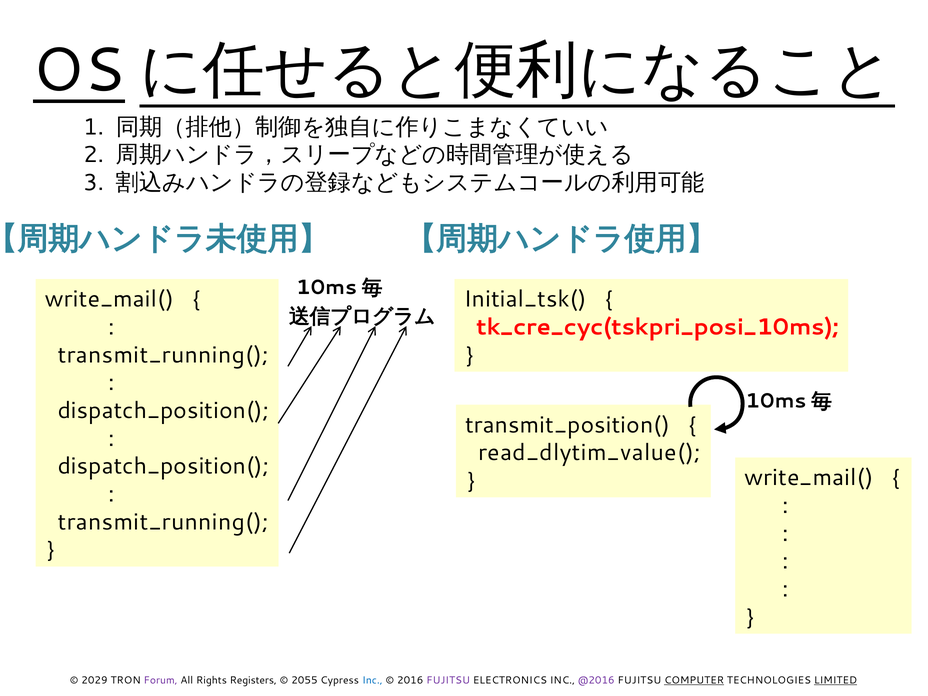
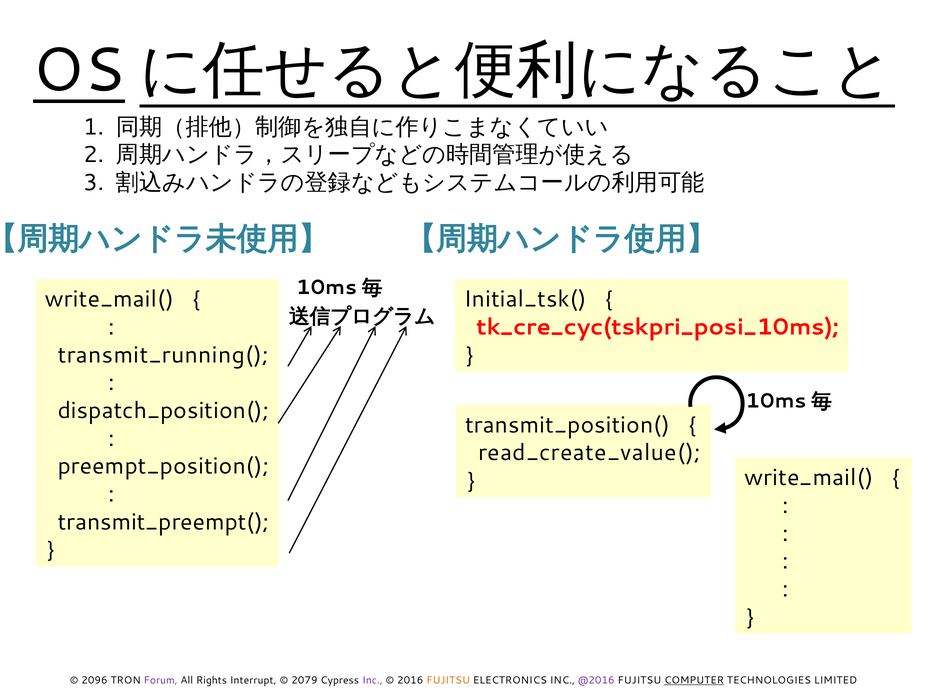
read_dlytim_value(: read_dlytim_value( -> read_create_value( (589, 453)
dispatch_position(: dispatch_position( -> preempt_position( (163, 466)
transmit_running(: transmit_running( -> transmit_preempt( (163, 522)
2029: 2029 -> 2096 (94, 681)
Registers: Registers -> Interrupt (253, 681)
2055: 2055 -> 2079 (304, 681)
Inc colour: blue -> purple (372, 681)
FUJITSU colour: purple -> orange (448, 681)
LIMITED underline: present -> none (836, 681)
